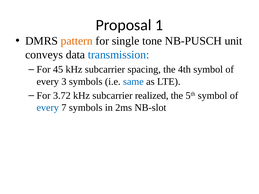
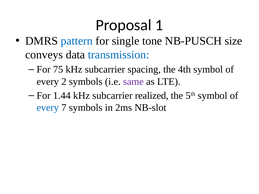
pattern colour: orange -> blue (77, 41)
unit: unit -> size (233, 41)
45: 45 -> 75 (58, 70)
3: 3 -> 2 (64, 82)
same colour: blue -> purple (133, 82)
3.72: 3.72 -> 1.44 (62, 96)
